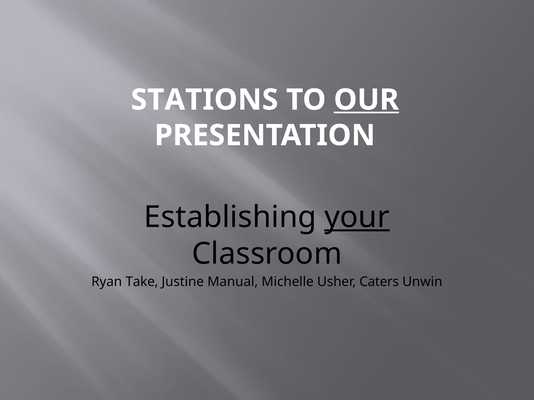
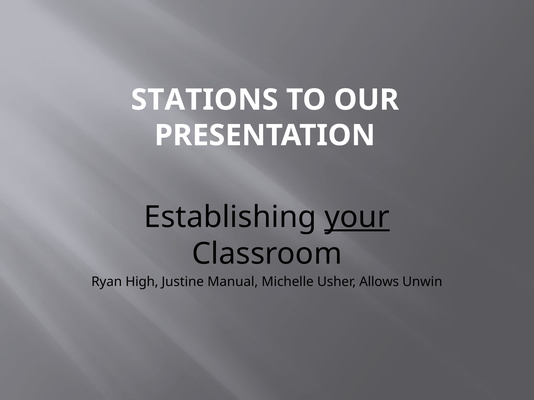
OUR underline: present -> none (366, 100)
Take: Take -> High (142, 282)
Caters: Caters -> Allows (379, 282)
